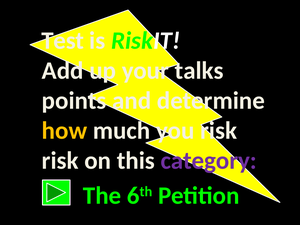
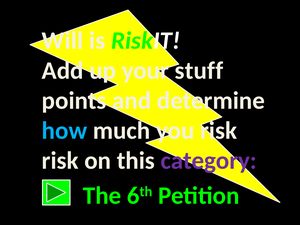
Test: Test -> Will (63, 41)
talks: talks -> stuff (199, 71)
how colour: yellow -> light blue (64, 131)
